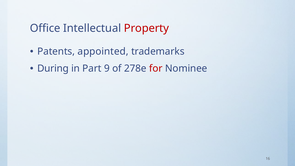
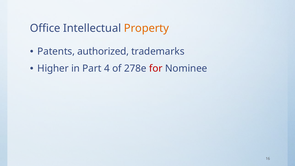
Property colour: red -> orange (146, 28)
appointed: appointed -> authorized (103, 51)
During: During -> Higher (53, 68)
9: 9 -> 4 (107, 68)
